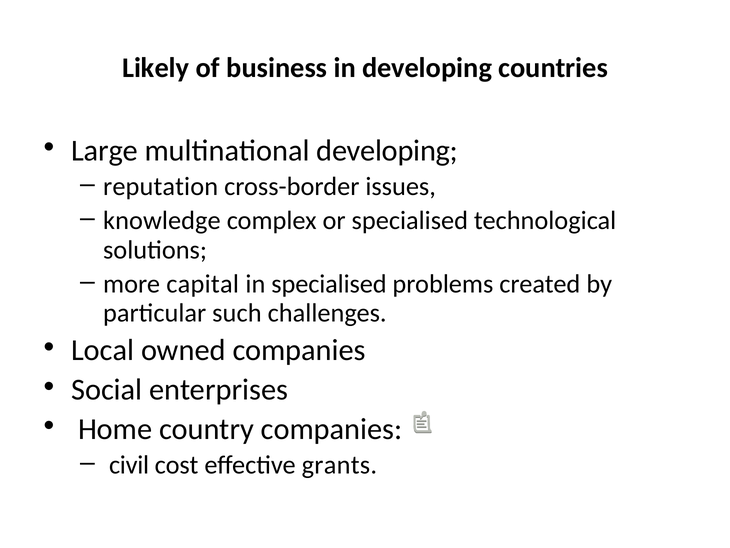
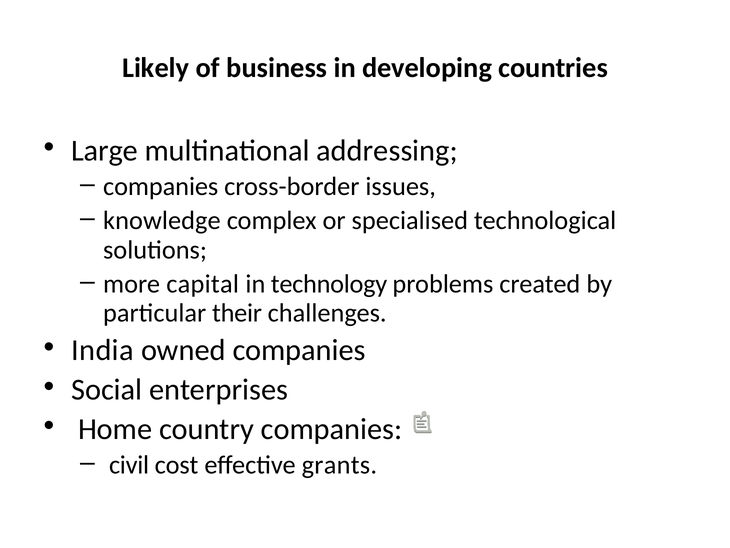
multinational developing: developing -> addressing (387, 150)
reputation: reputation -> companies (161, 186)
in specialised: specialised -> technology (329, 284)
such: such -> their (237, 313)
Local: Local -> India (103, 350)
